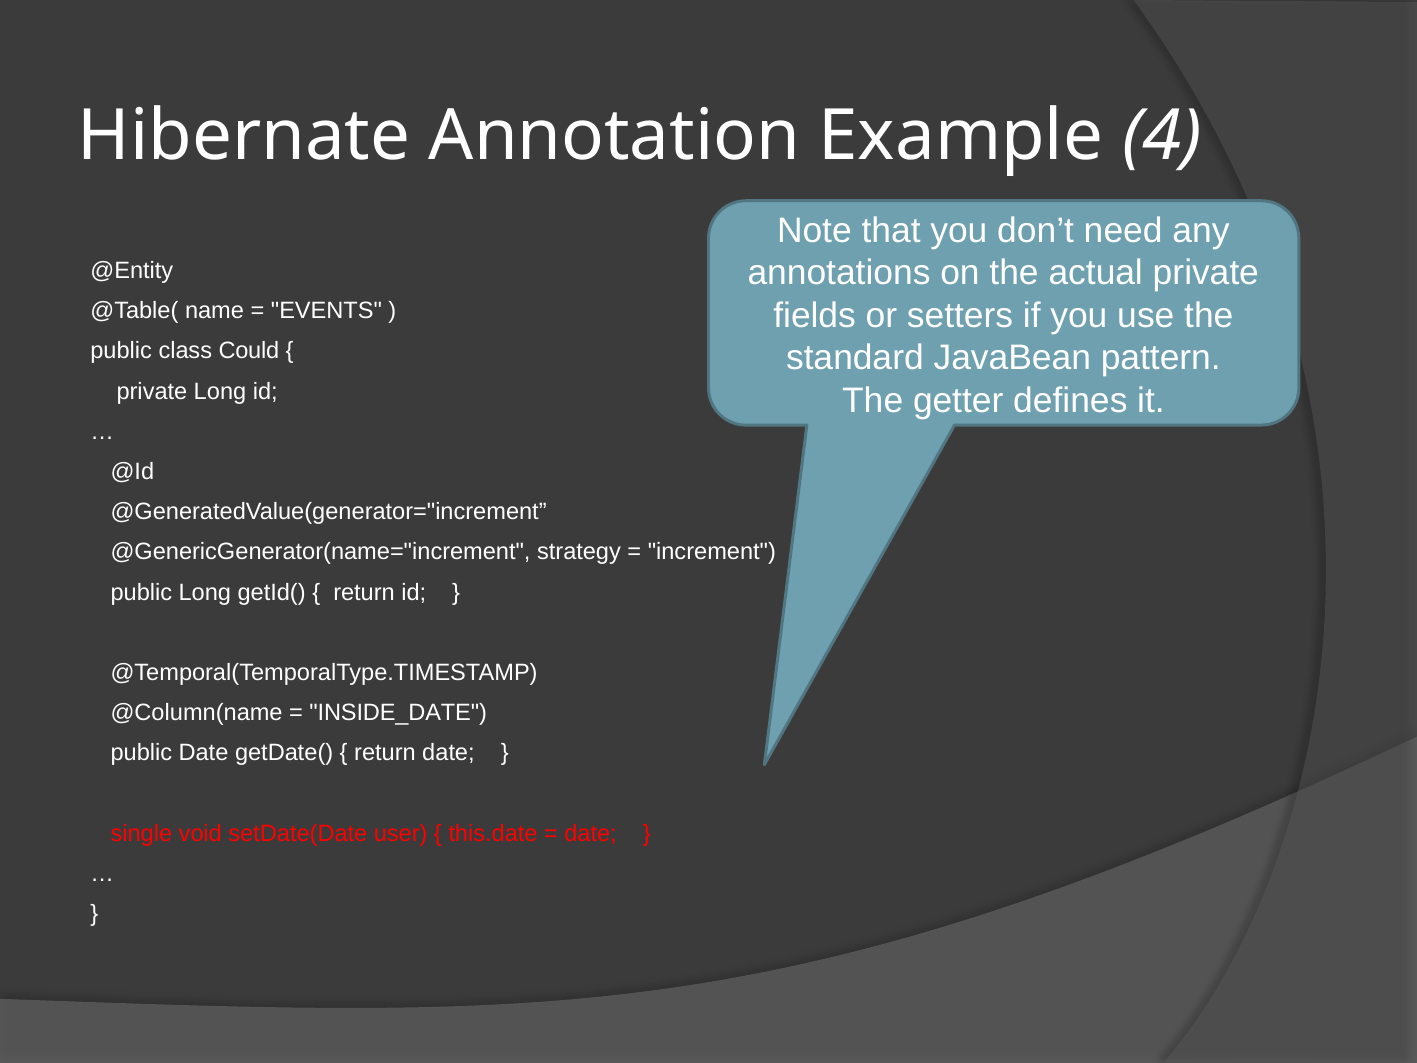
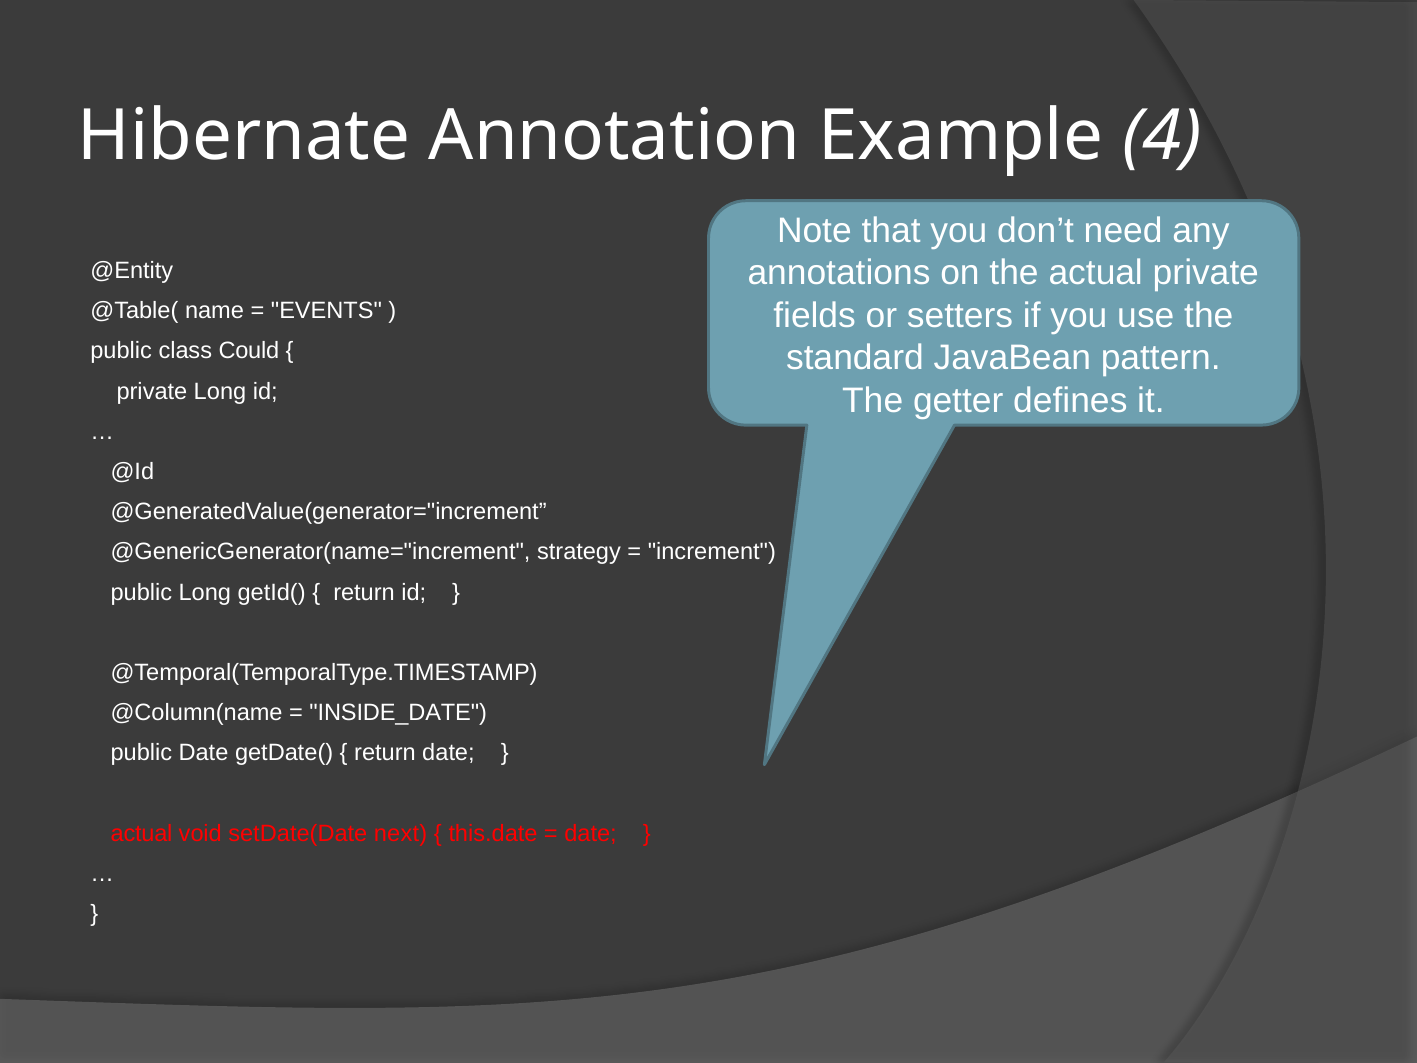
single: single -> actual (142, 833)
user: user -> next (401, 833)
